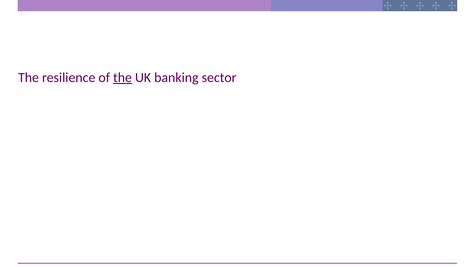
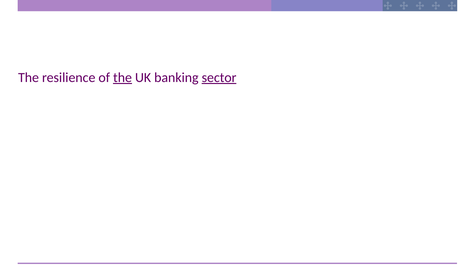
sector underline: none -> present (219, 78)
